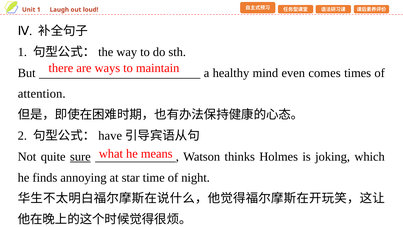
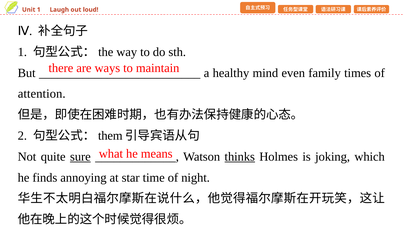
comes: comes -> family (325, 73)
have: have -> them (110, 136)
thinks underline: none -> present (240, 156)
